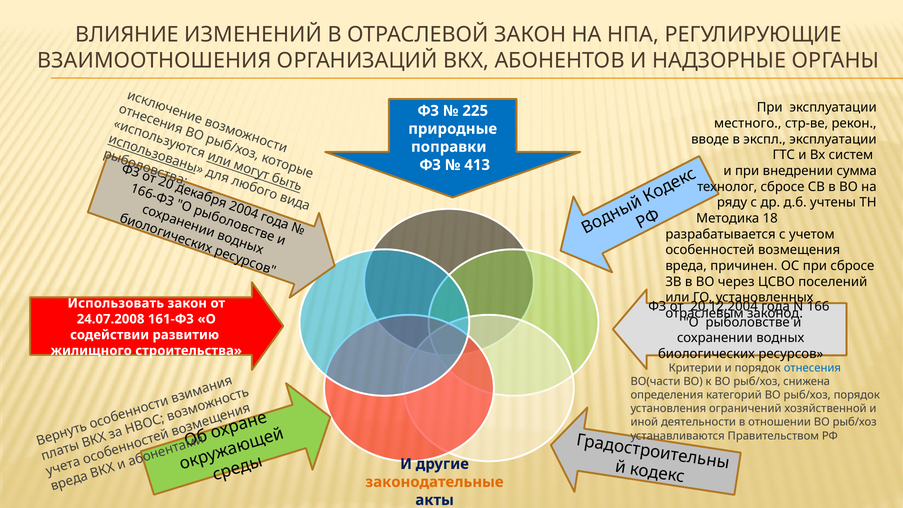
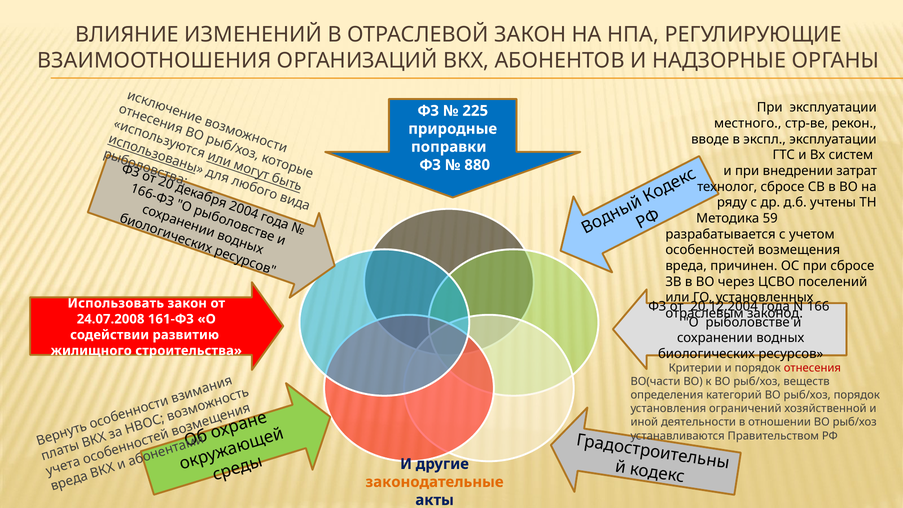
413: 413 -> 880 (477, 165)
сумма: сумма -> затрат (857, 171)
18: 18 -> 59 (770, 218)
отнесения colour: blue -> red (812, 368)
снижена: снижена -> веществ (807, 382)
